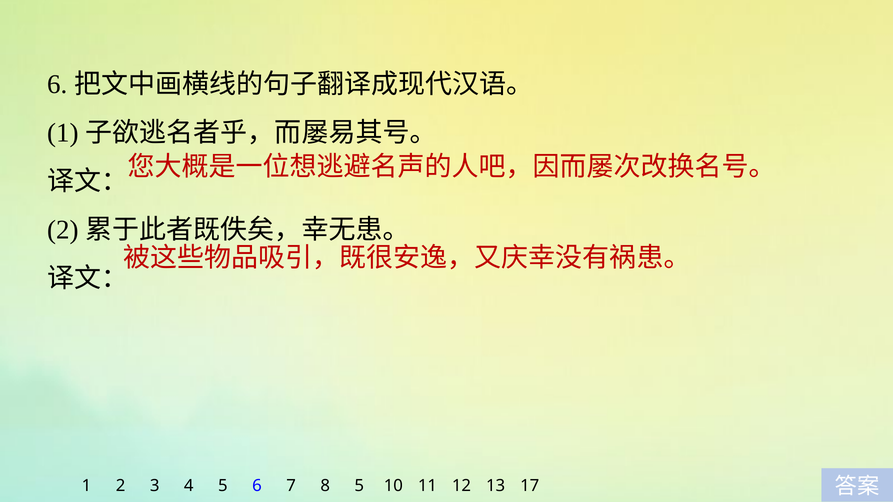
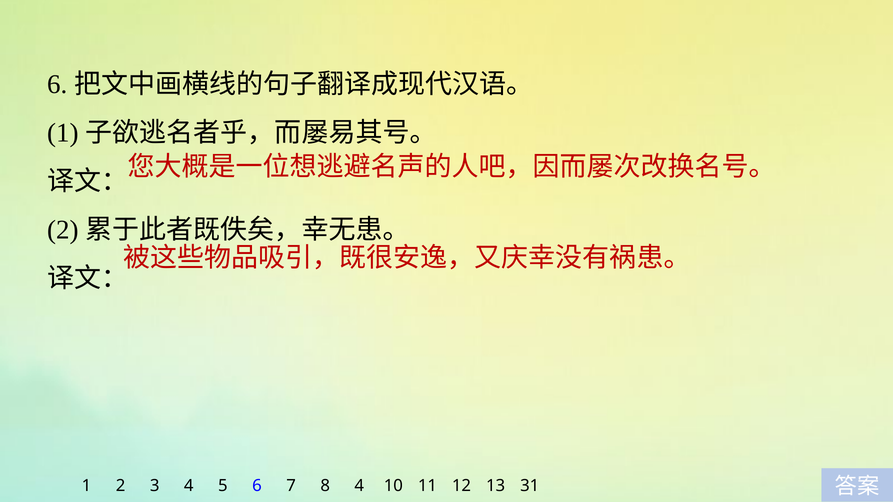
8 5: 5 -> 4 (359, 486)
17: 17 -> 31 (530, 486)
